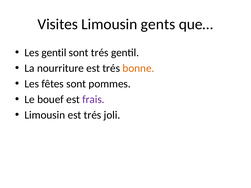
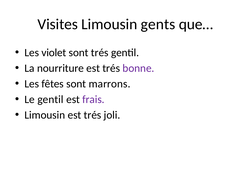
Les gentil: gentil -> violet (54, 53)
bonne colour: orange -> purple (138, 68)
pommes: pommes -> marrons (110, 84)
Le bouef: bouef -> gentil (50, 100)
